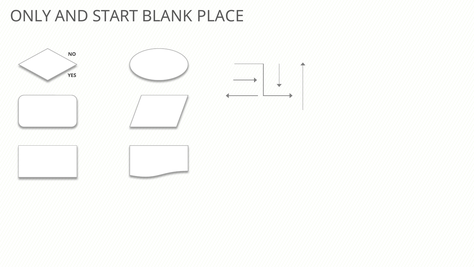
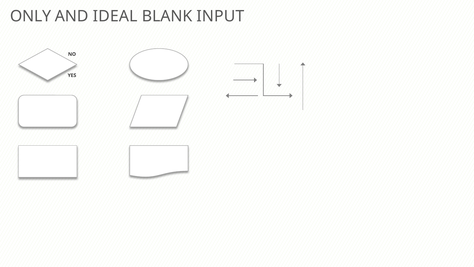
START: START -> IDEAL (115, 16)
PLACE: PLACE -> INPUT (220, 16)
